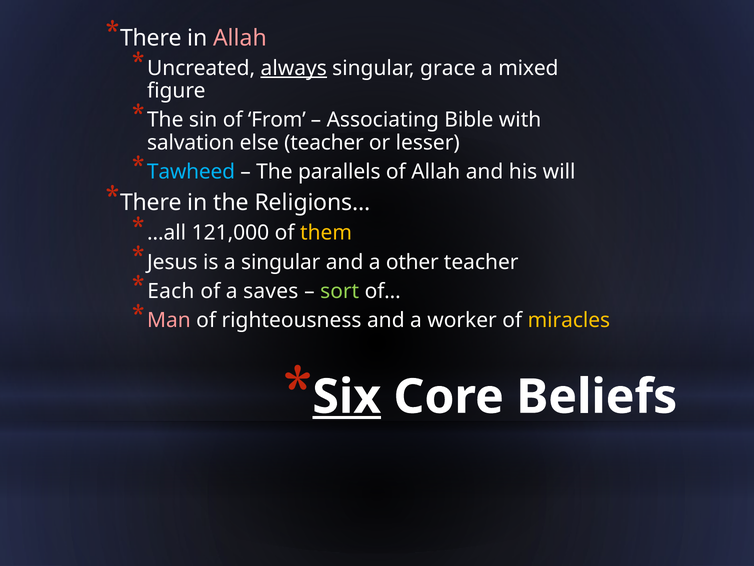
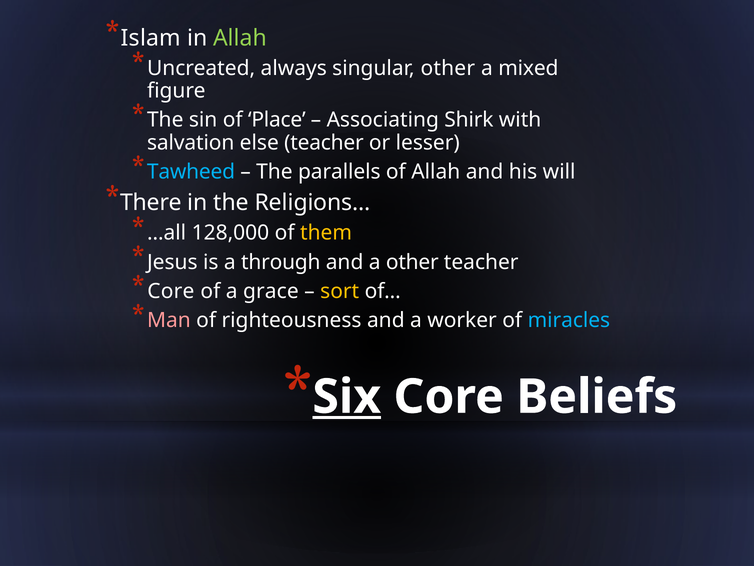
There: There -> Islam (151, 38)
Allah colour: pink -> light green (240, 38)
always underline: present -> none (294, 68)
singular grace: grace -> other (448, 68)
From: From -> Place (277, 120)
Bible: Bible -> Shirk (469, 120)
121,000: 121,000 -> 128,000 (230, 233)
a singular: singular -> through (281, 262)
Each: Each -> Core (171, 291)
saves: saves -> grace (271, 291)
sort colour: light green -> yellow (340, 291)
miracles colour: yellow -> light blue (569, 320)
